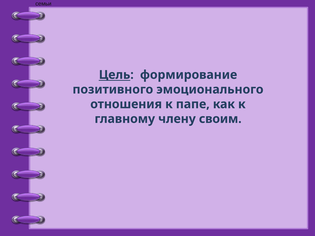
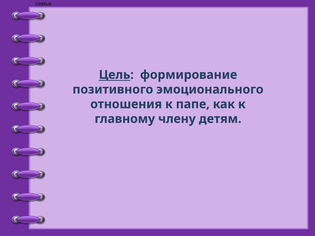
своим: своим -> детям (220, 119)
